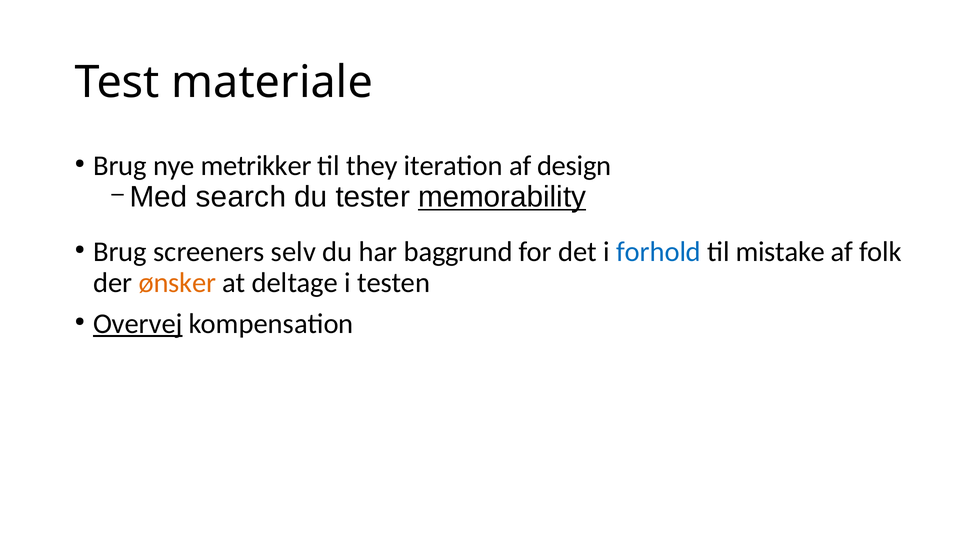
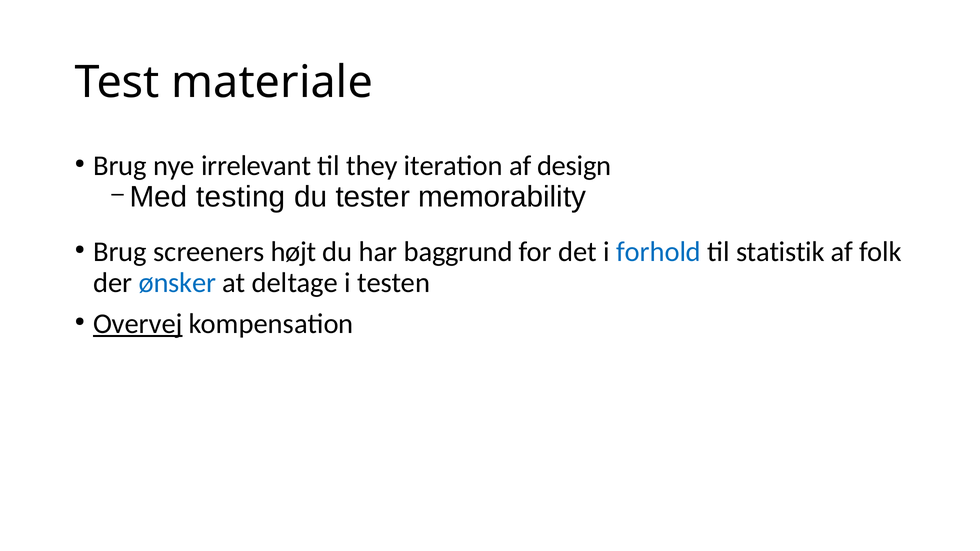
metrikker: metrikker -> irrelevant (256, 166)
search: search -> testing (241, 197)
memorability underline: present -> none (502, 197)
selv: selv -> højt (294, 252)
mistake: mistake -> statistik (780, 252)
ønsker colour: orange -> blue (177, 283)
